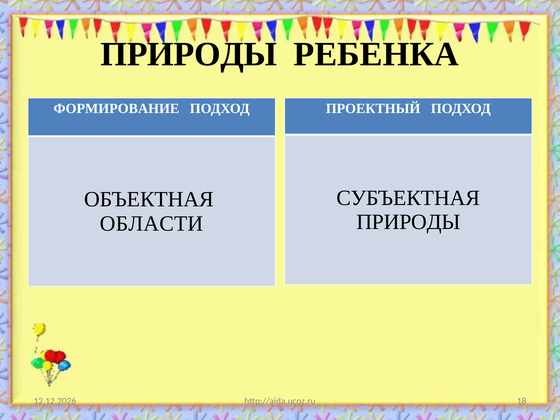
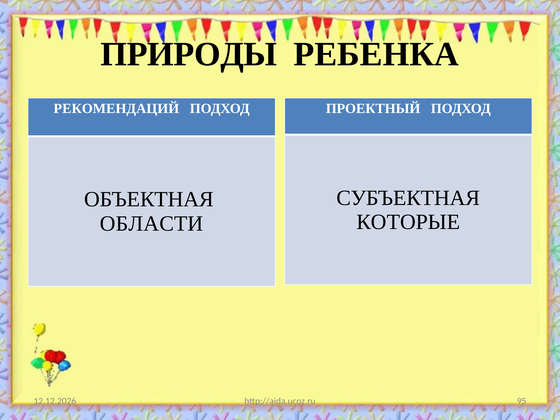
ФОРМИРОВАНИЕ: ФОРМИРОВАНИЕ -> РЕКОМЕНДАЦИЙ (116, 109)
ПРИРОДЫ: ПРИРОДЫ -> КОТОРЫЕ (408, 222)
18: 18 -> 95 (522, 401)
